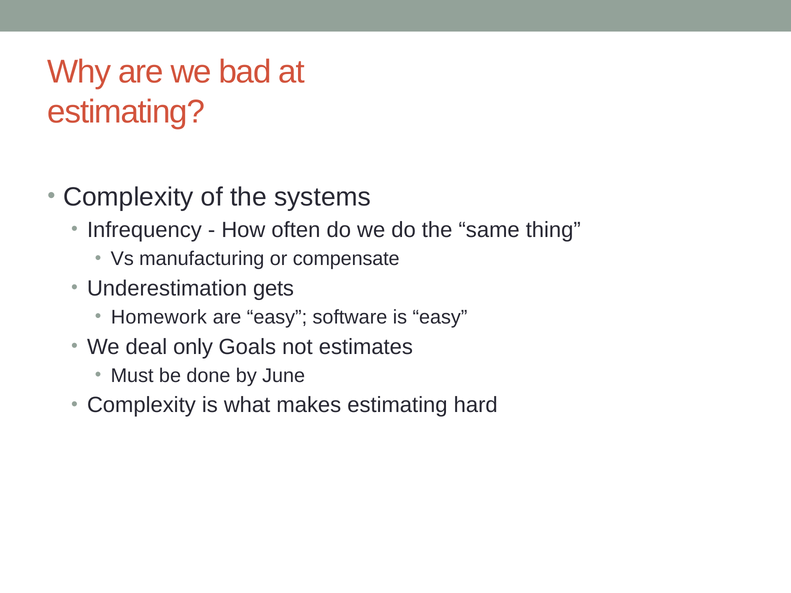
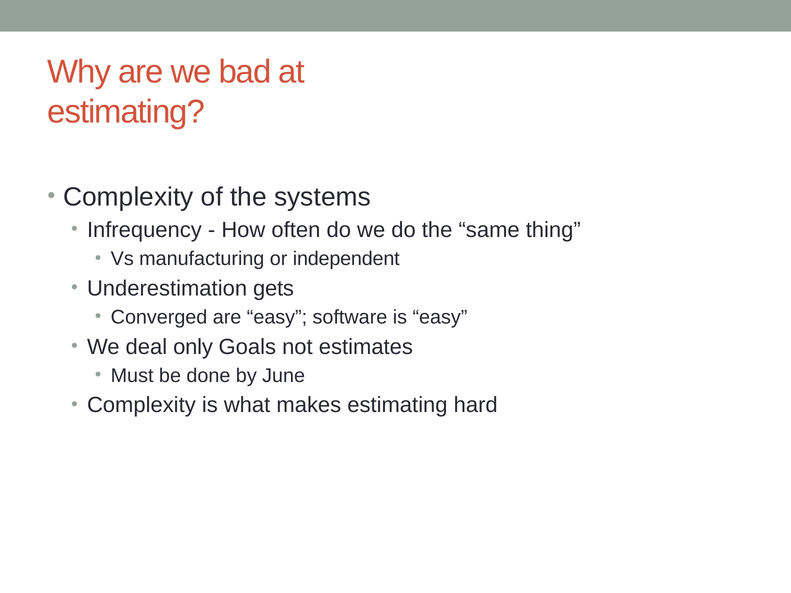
compensate: compensate -> independent (346, 259)
Homework: Homework -> Converged (159, 317)
